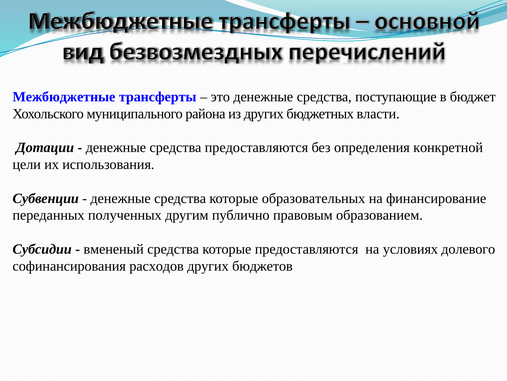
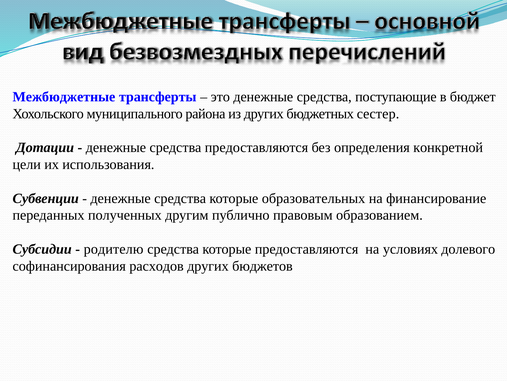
власти: власти -> сестер (378, 113)
вмененый: вмененый -> родителю (114, 249)
